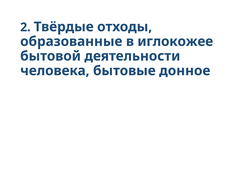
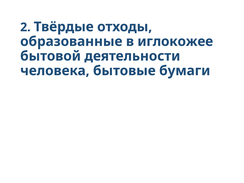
донное: донное -> бумаги (185, 71)
